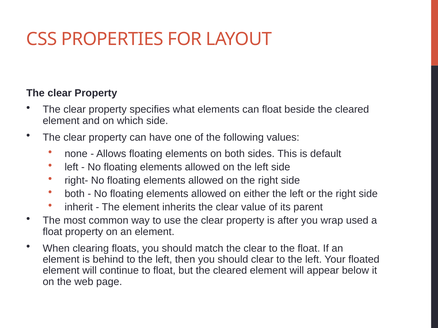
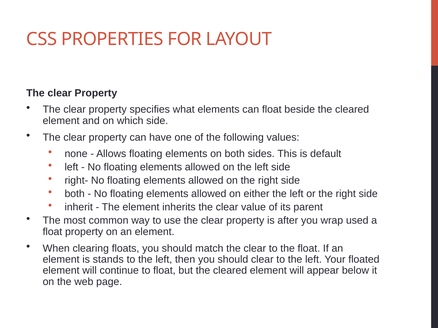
behind: behind -> stands (108, 260)
